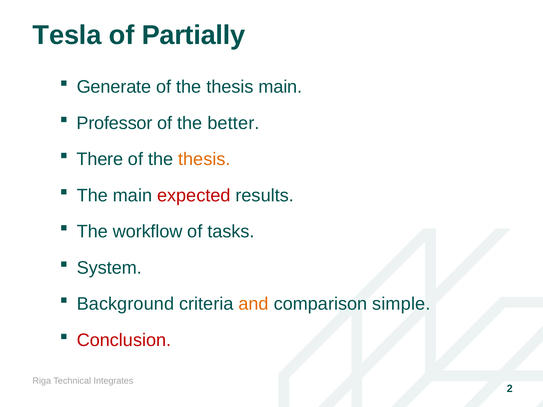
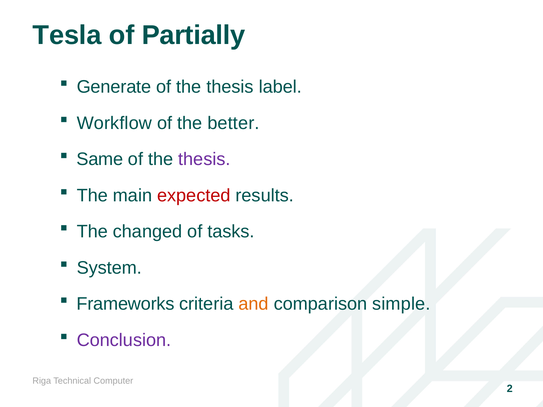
thesis main: main -> label (280, 87)
Professor: Professor -> Workflow (114, 123)
There: There -> Same (100, 159)
thesis colour: orange -> purple (204, 159)
workflow: workflow -> changed (148, 232)
Background: Background -> Frameworks (126, 304)
Conclusion colour: red -> purple (124, 340)
Integrates: Integrates -> Computer (113, 381)
